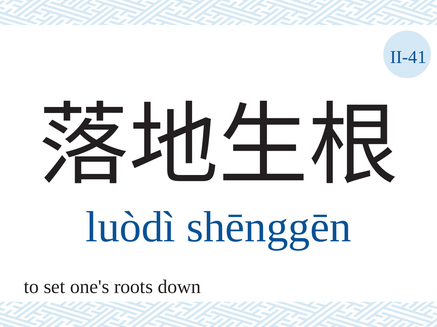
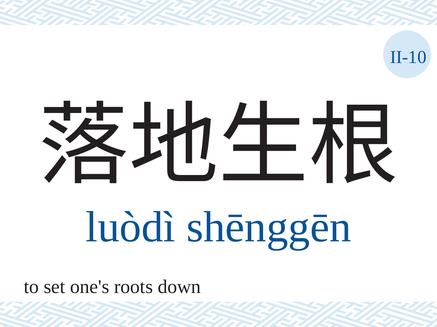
II-41: II-41 -> II-10 (408, 57)
